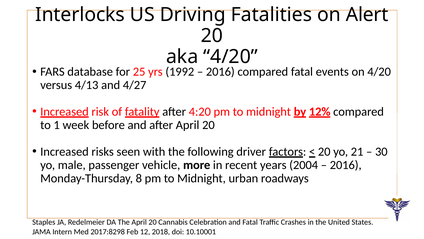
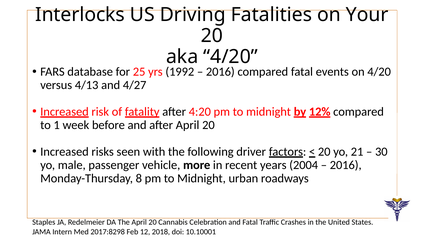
Alert: Alert -> Your (367, 15)
